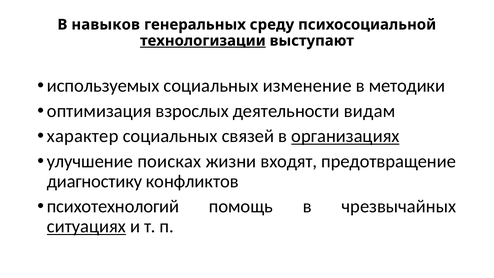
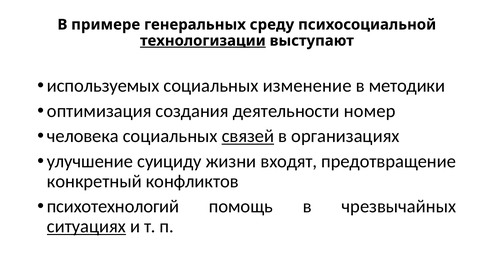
навыков: навыков -> примере (106, 25)
взрослых: взрослых -> создания (192, 111)
видам: видам -> номер (370, 111)
характер: характер -> человека (83, 136)
связей underline: none -> present (248, 136)
организациях underline: present -> none (345, 136)
поисках: поисках -> суициду (169, 161)
диагностику: диагностику -> конкретный (94, 181)
